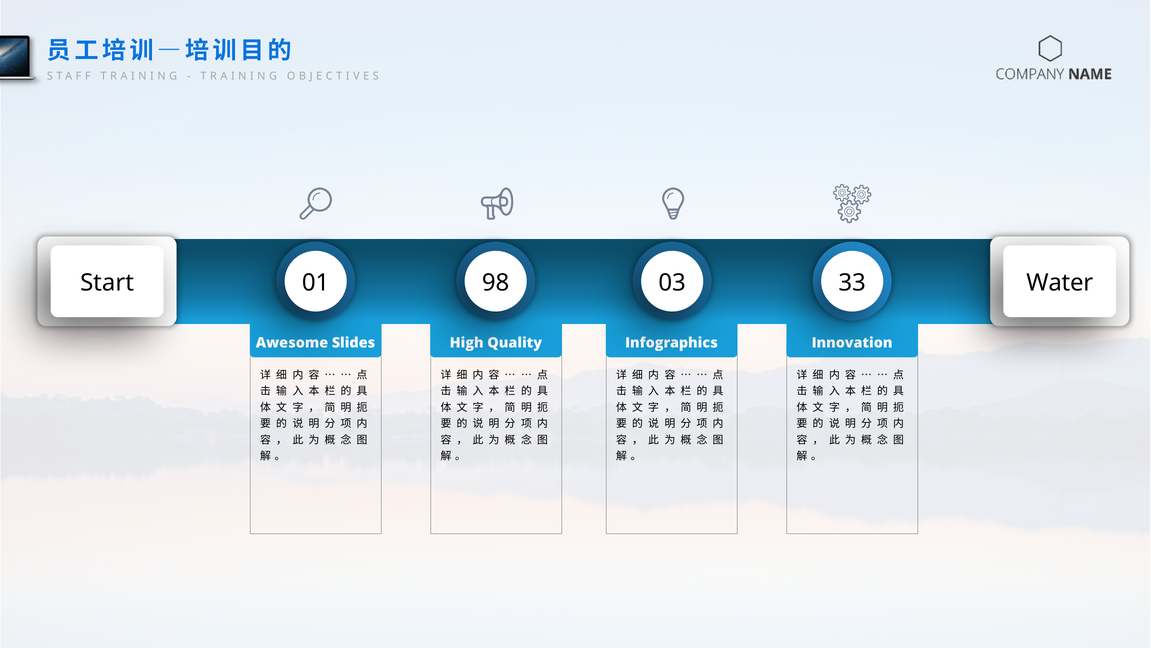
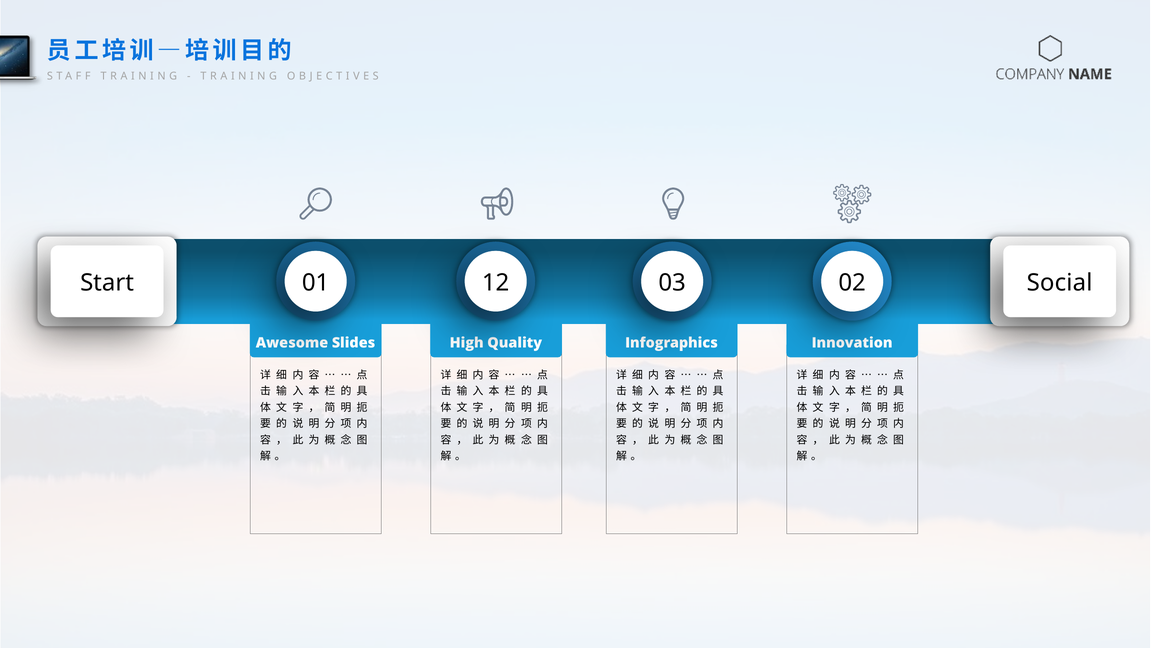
98: 98 -> 12 (496, 283)
33: 33 -> 02 (852, 283)
Water: Water -> Social (1060, 283)
